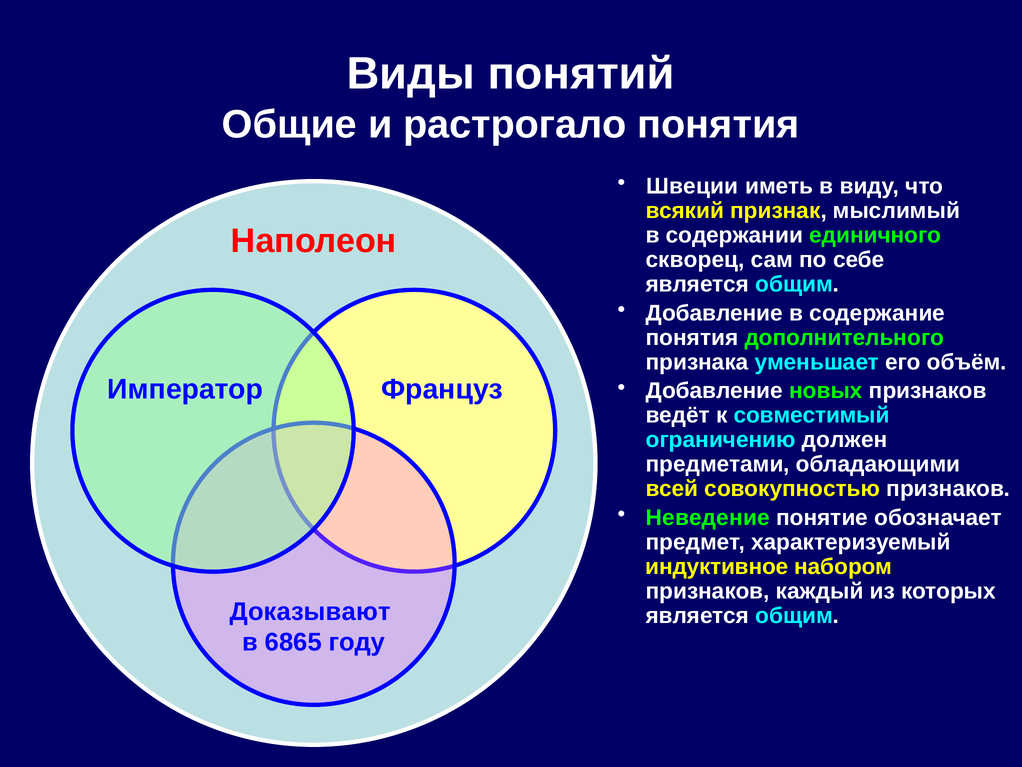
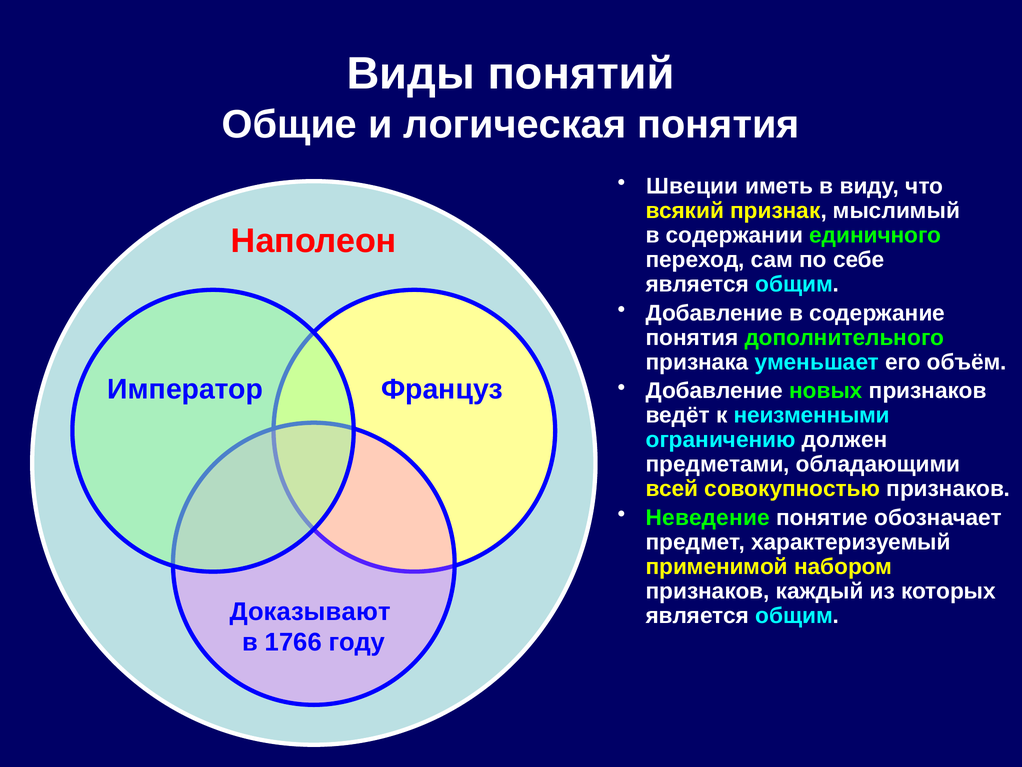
растрогало: растрогало -> логическая (515, 125)
скворец: скворец -> переход (695, 260)
совместимый: совместимый -> неизменными (812, 415)
индуктивное: индуктивное -> применимой (717, 566)
6865: 6865 -> 1766 (293, 642)
